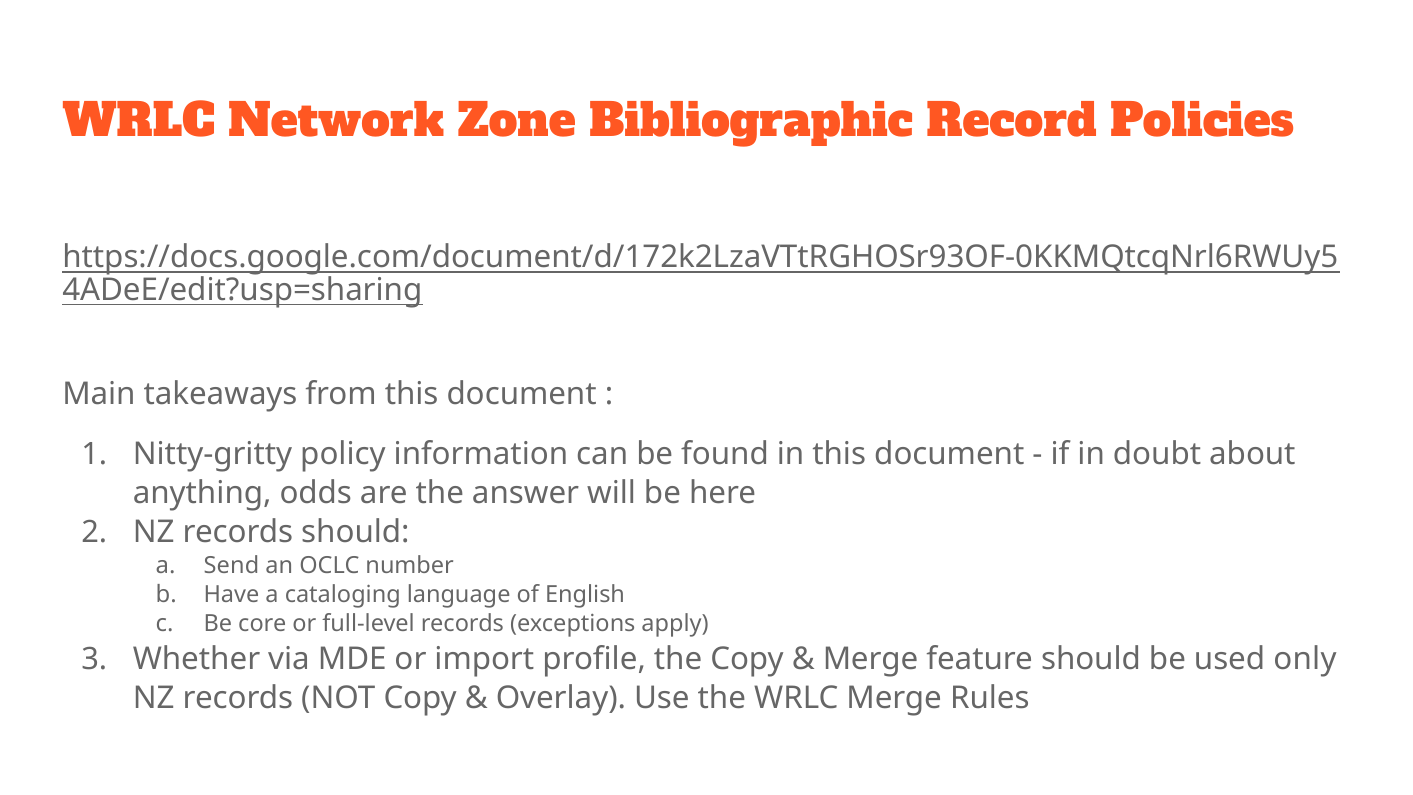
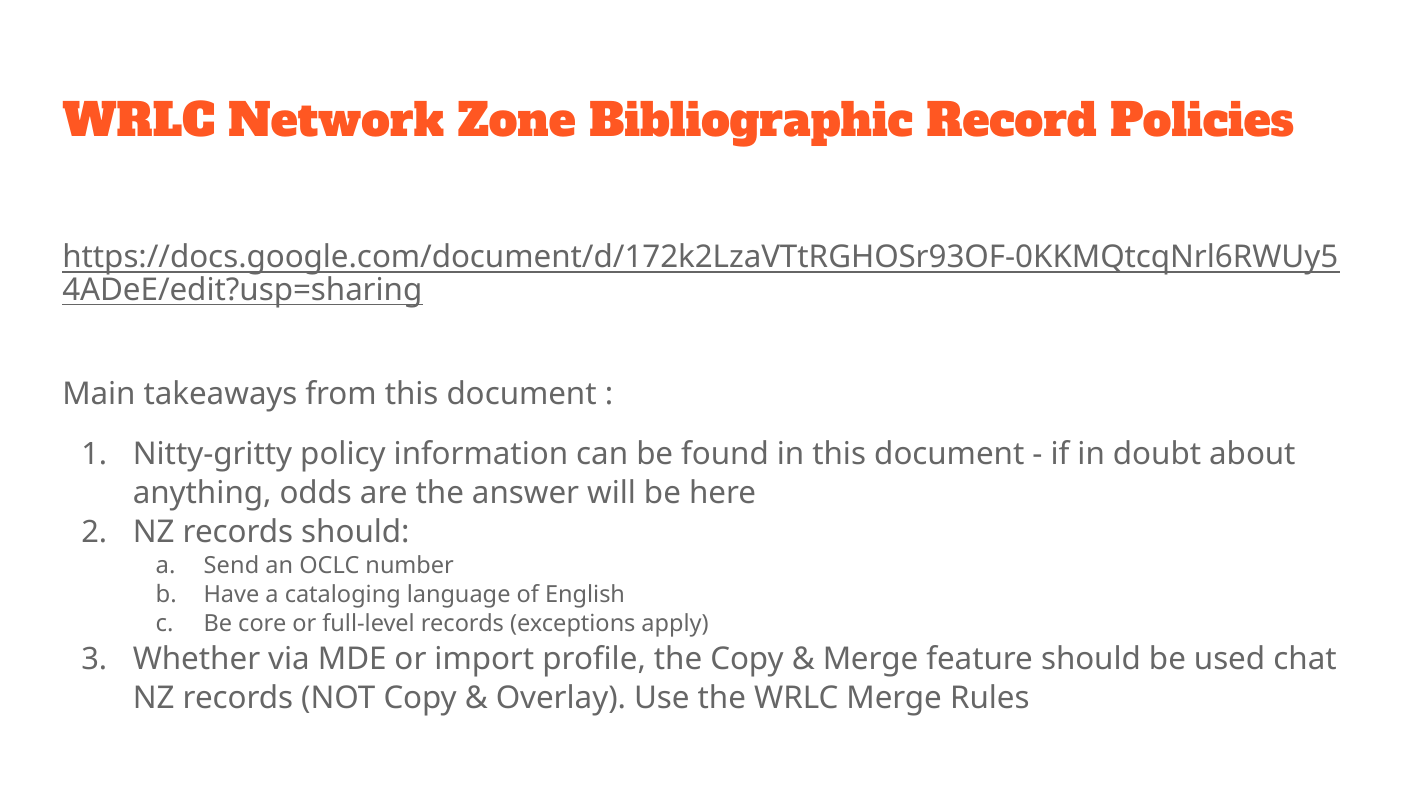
only: only -> chat (1305, 659)
